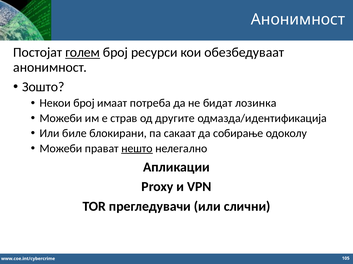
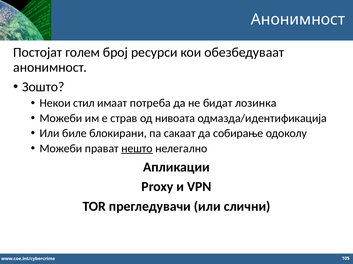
голем underline: present -> none (83, 53)
Некои број: број -> стил (84, 103)
другите: другите -> нивоата (175, 119)
